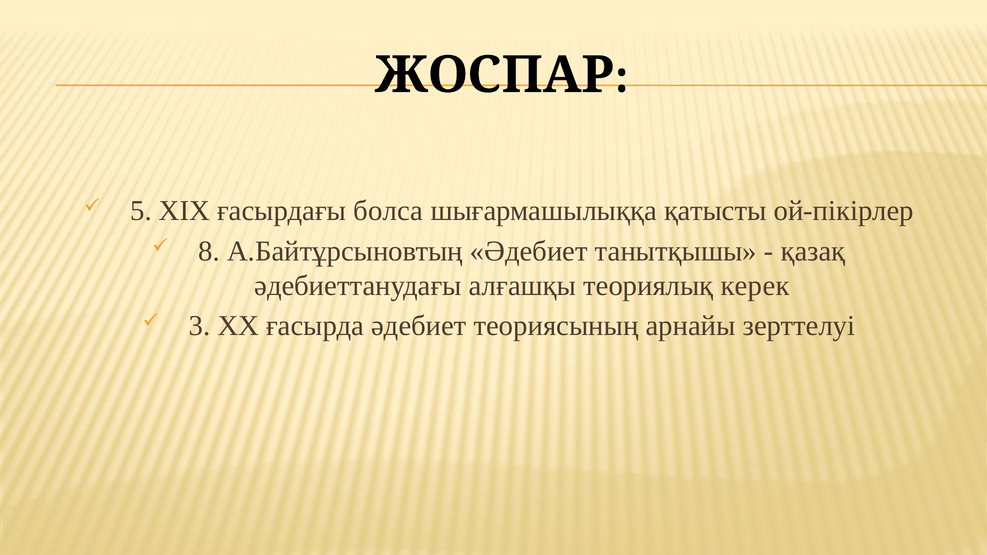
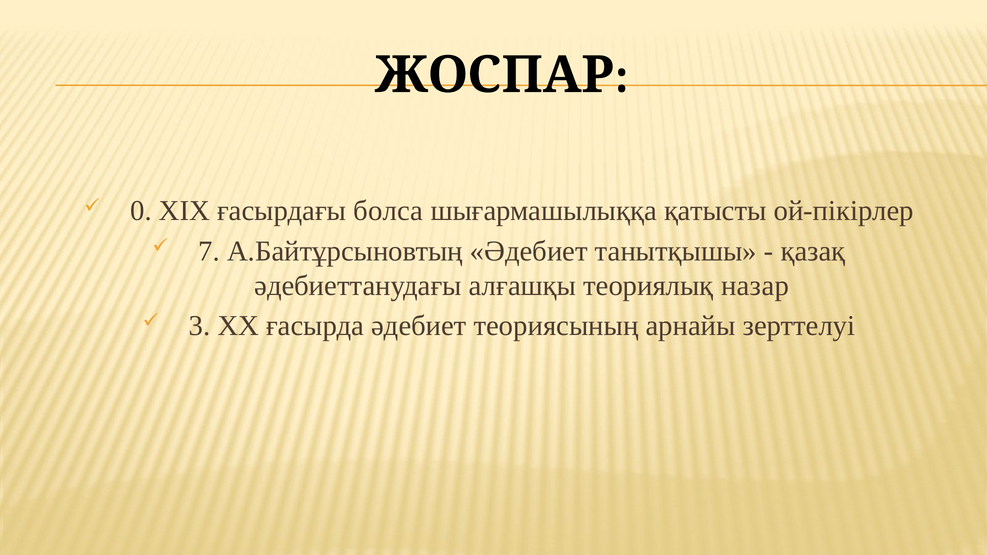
5: 5 -> 0 (141, 211)
8: 8 -> 7 (209, 251)
керек: керек -> назар (755, 286)
